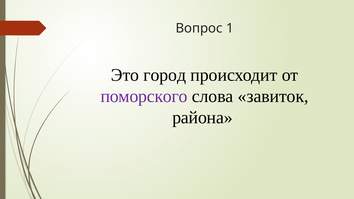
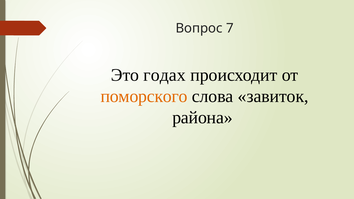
1: 1 -> 7 (230, 28)
город: город -> годах (165, 75)
поморского colour: purple -> orange (144, 96)
